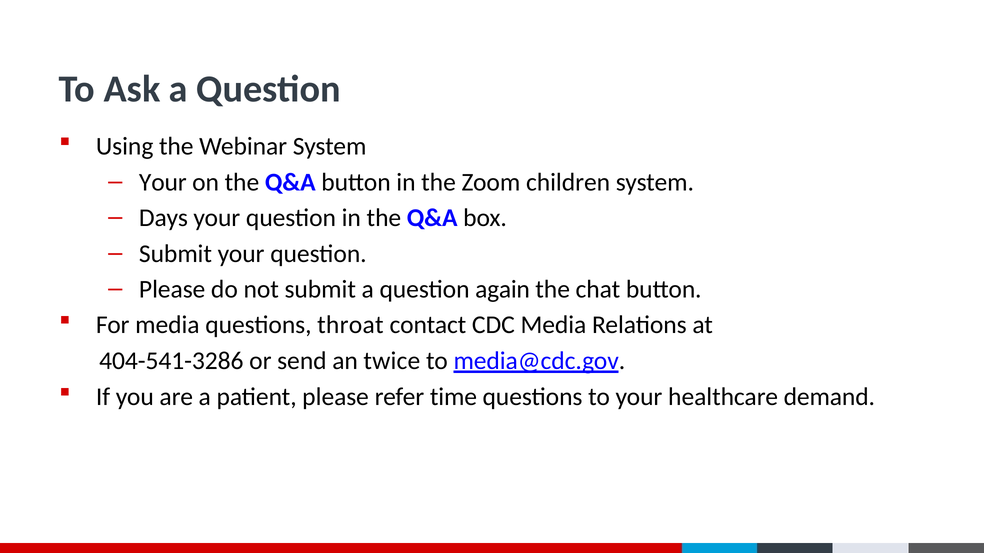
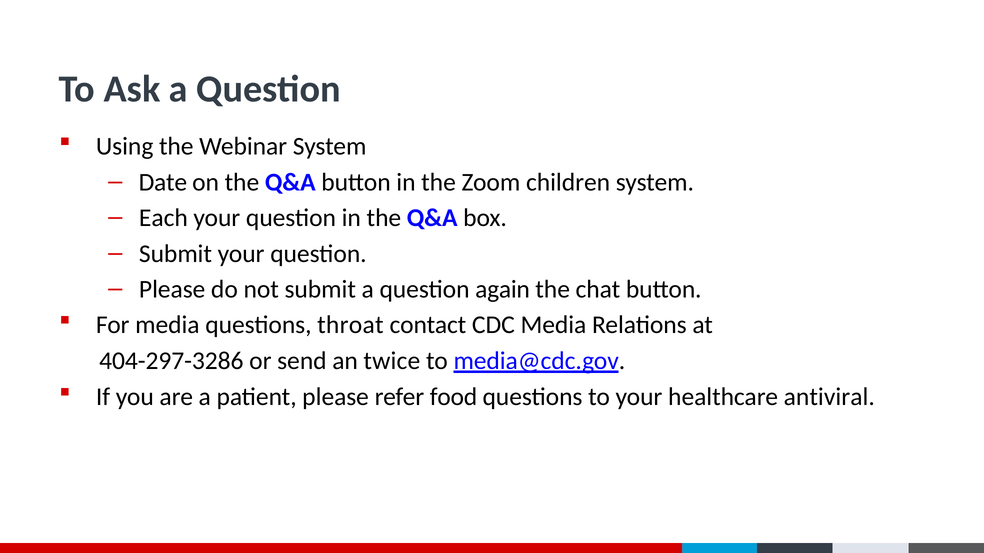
Your: Your -> Date (163, 182)
Days: Days -> Each (163, 218)
404-541-3286: 404-541-3286 -> 404-297-3286 (171, 361)
time: time -> food (454, 397)
demand: demand -> antiviral (829, 397)
